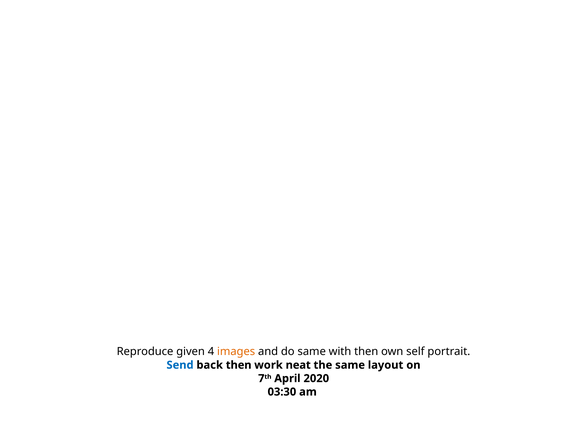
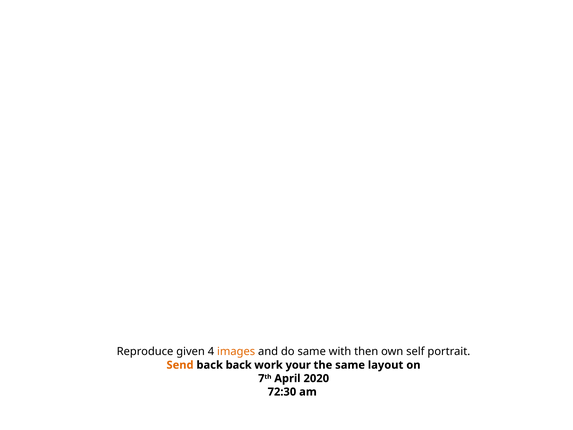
Send colour: blue -> orange (180, 365)
back then: then -> back (239, 365)
neat: neat -> your (298, 365)
03:30: 03:30 -> 72:30 (282, 392)
